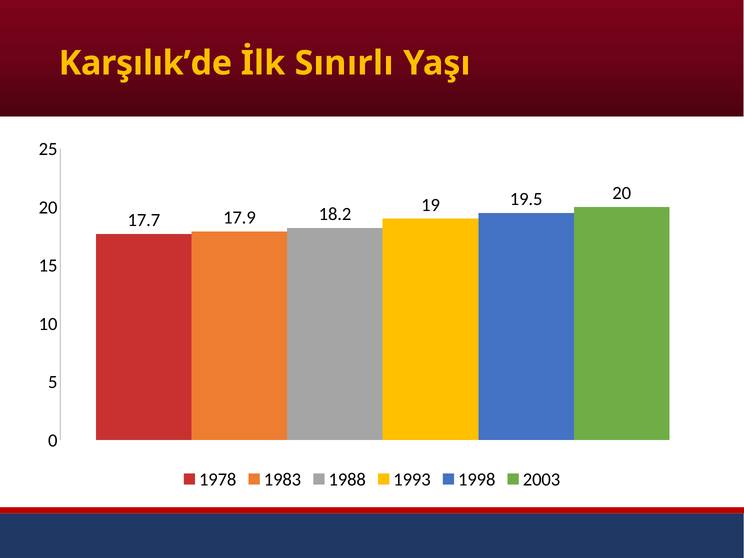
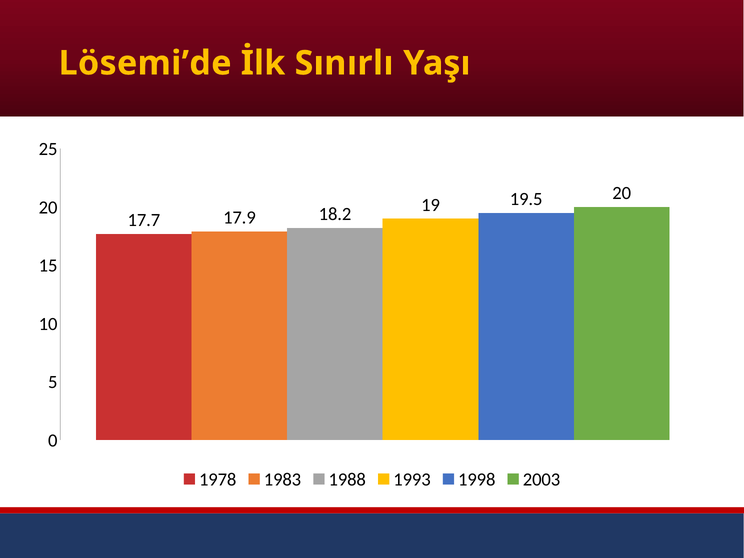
Karşılık’de: Karşılık’de -> Lösemi’de (145, 63)
